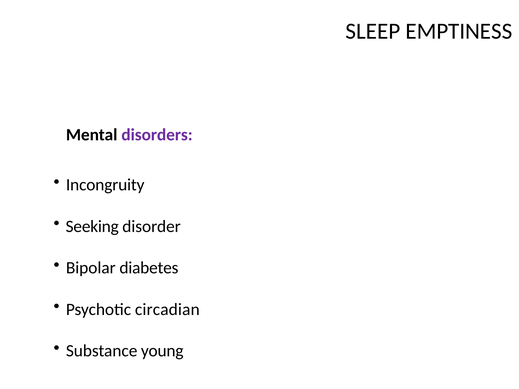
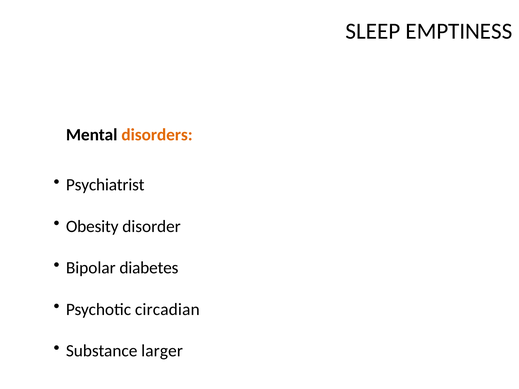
disorders colour: purple -> orange (157, 135)
Incongruity: Incongruity -> Psychiatrist (105, 185)
Seeking: Seeking -> Obesity (92, 227)
young: young -> larger (162, 351)
